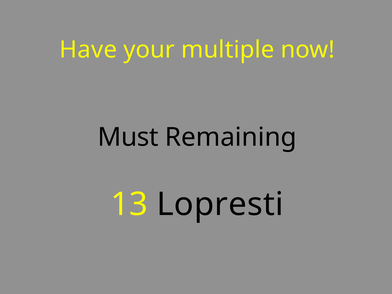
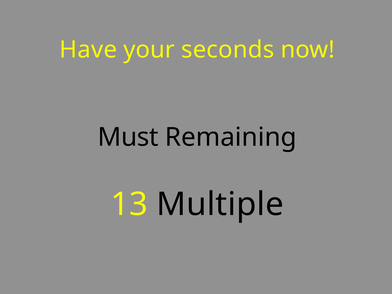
multiple: multiple -> seconds (228, 50)
Lopresti: Lopresti -> Multiple (220, 204)
